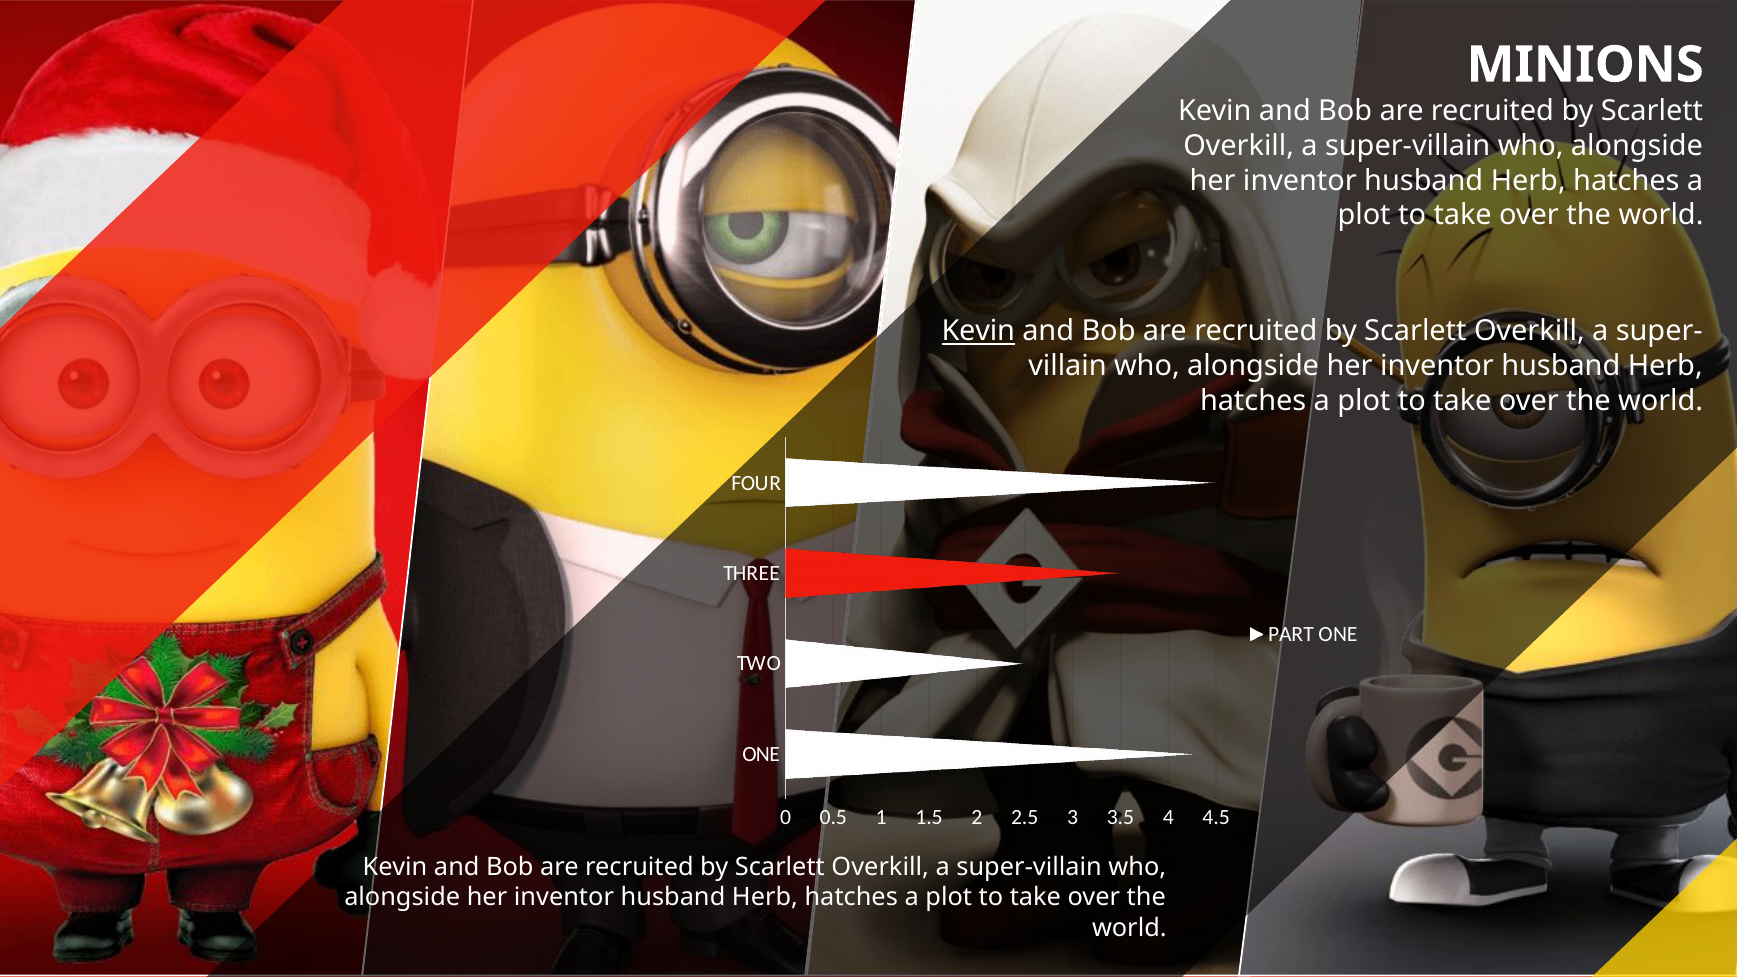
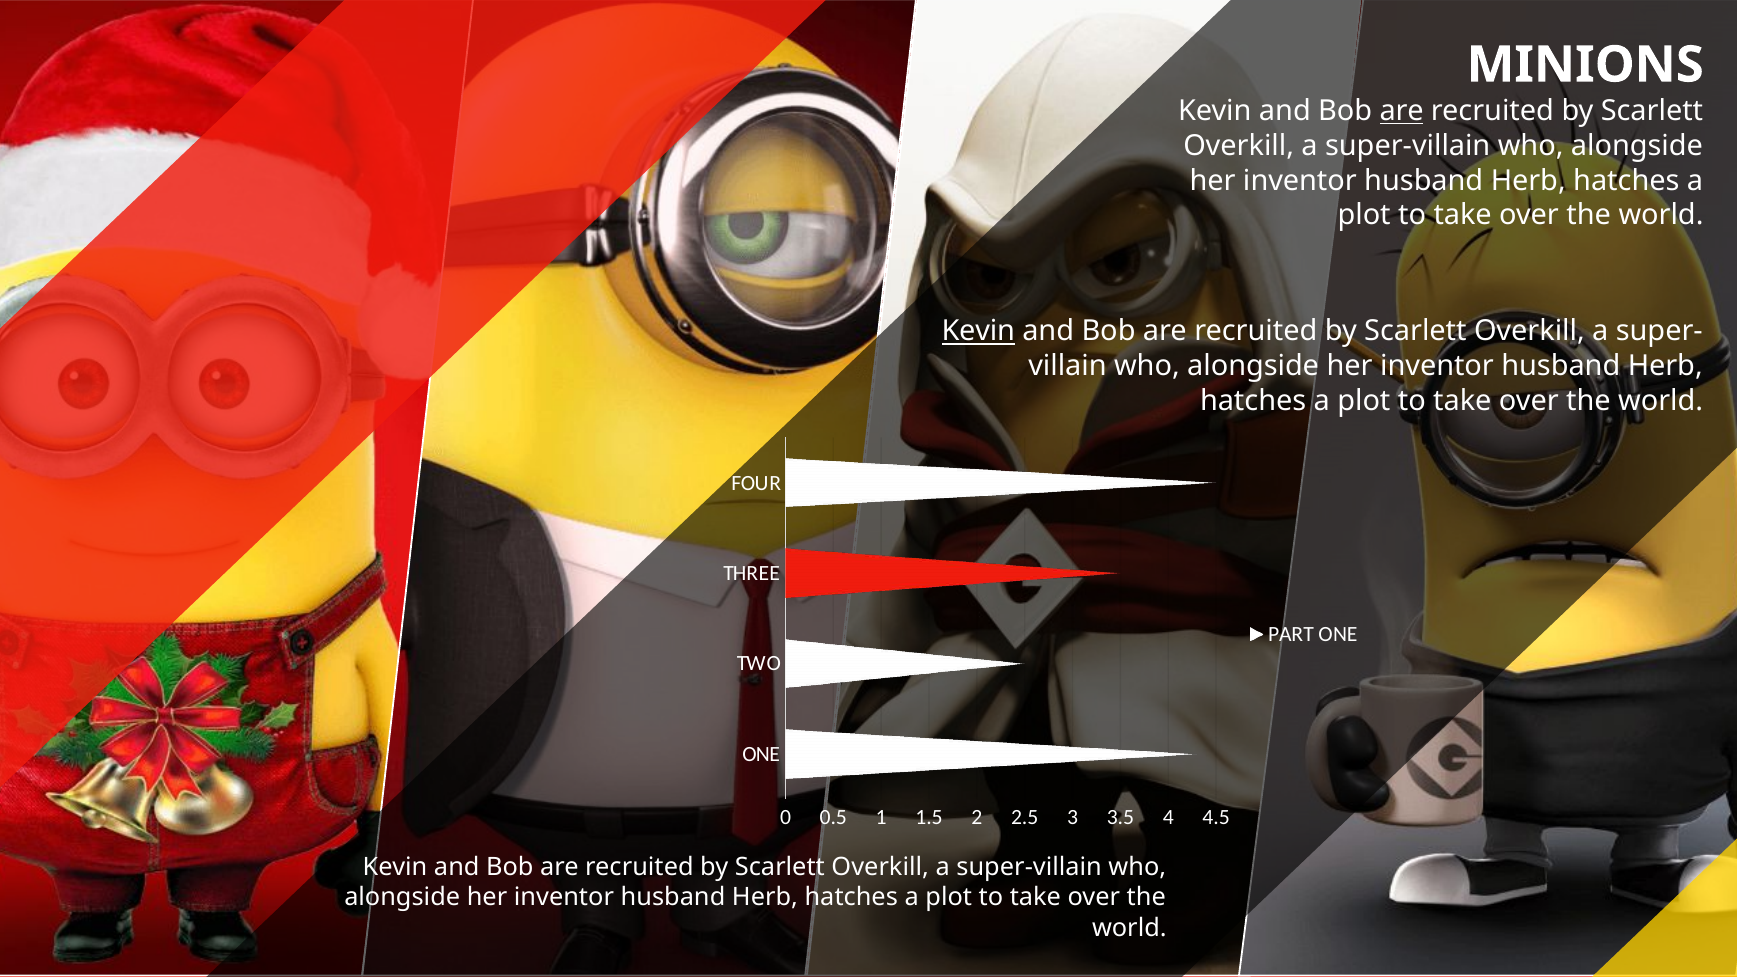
are underline: none -> present (1402, 111)
